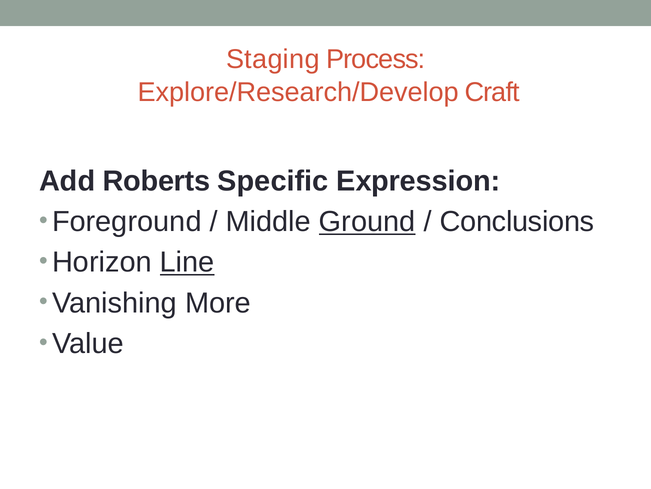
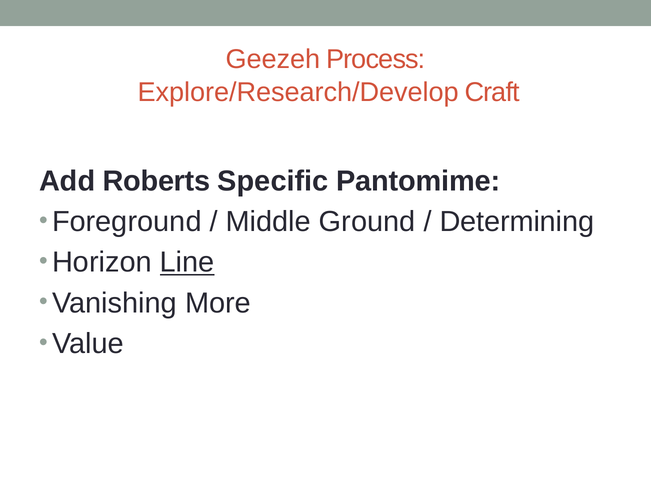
Staging: Staging -> Geezeh (273, 59)
Expression: Expression -> Pantomime (418, 181)
Ground underline: present -> none (367, 221)
Conclusions: Conclusions -> Determining (517, 221)
